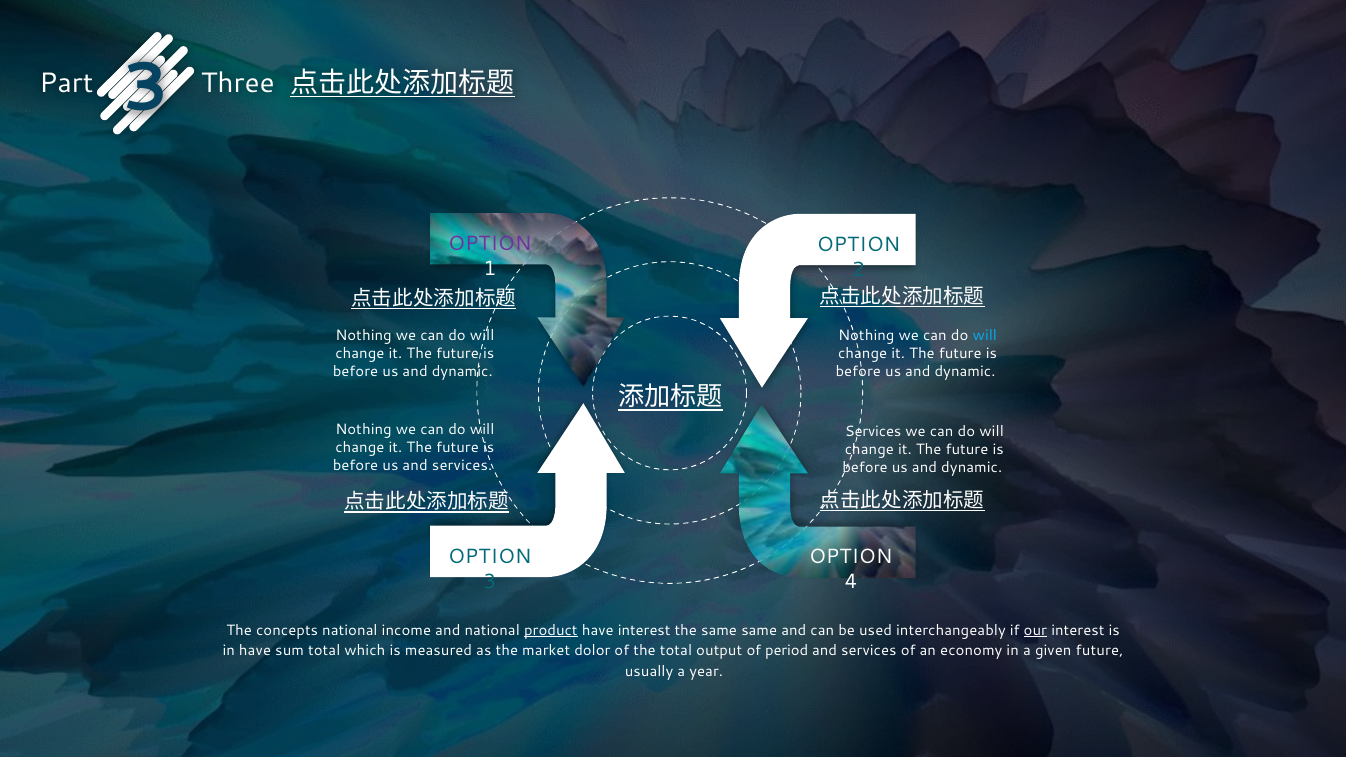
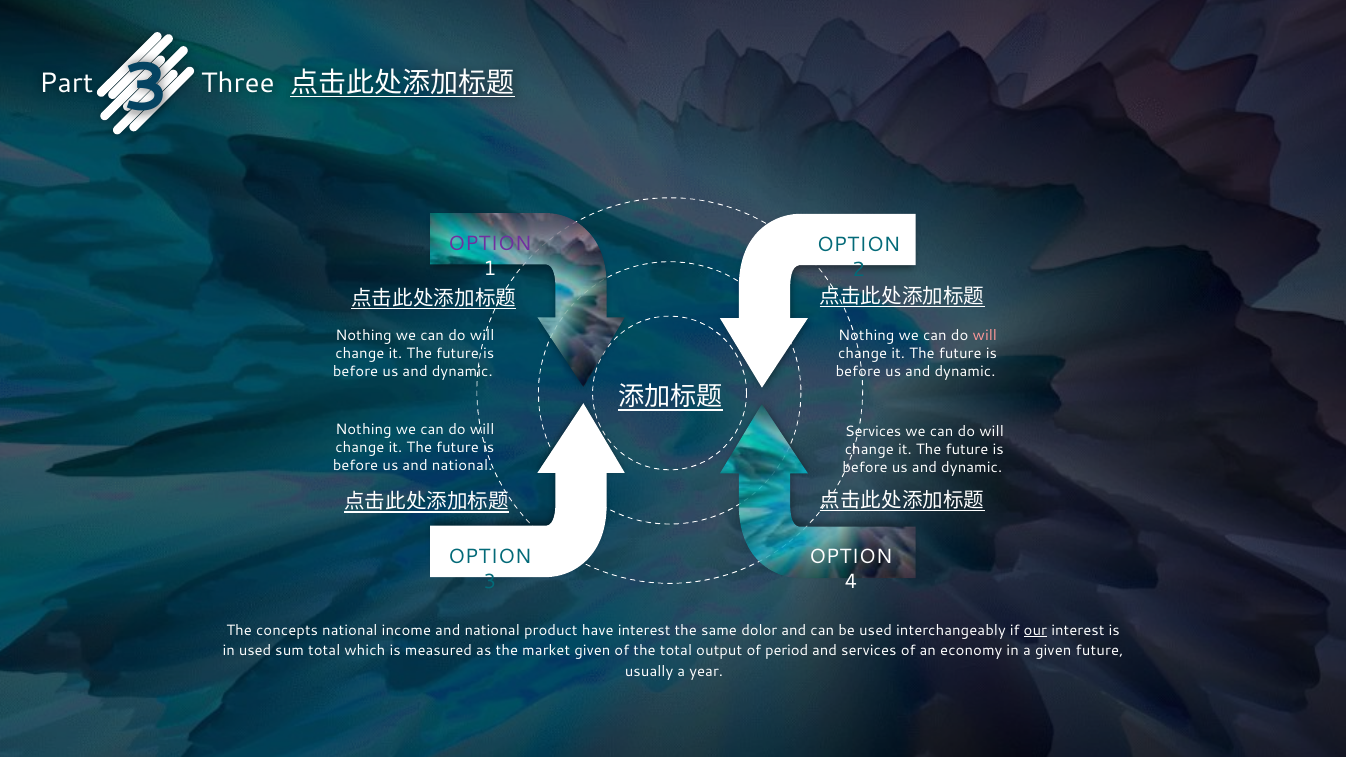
will colour: light blue -> pink (985, 336)
us and services: services -> national (462, 465)
product underline: present -> none (551, 630)
same same: same -> dolor (759, 630)
in have: have -> used (255, 651)
market dolor: dolor -> given (592, 651)
